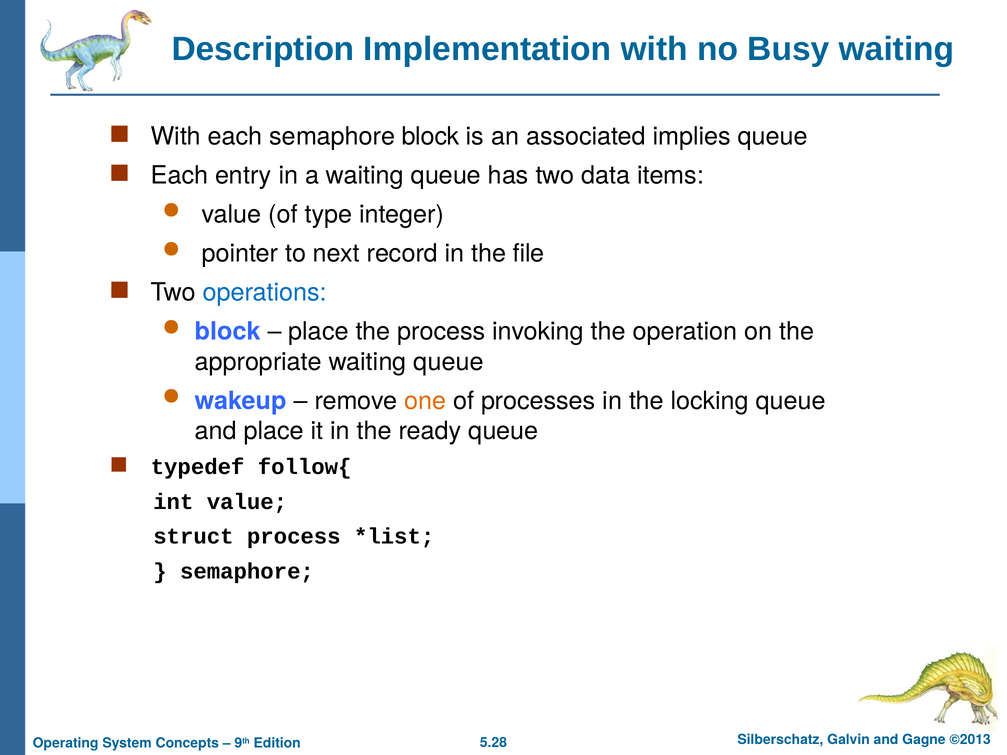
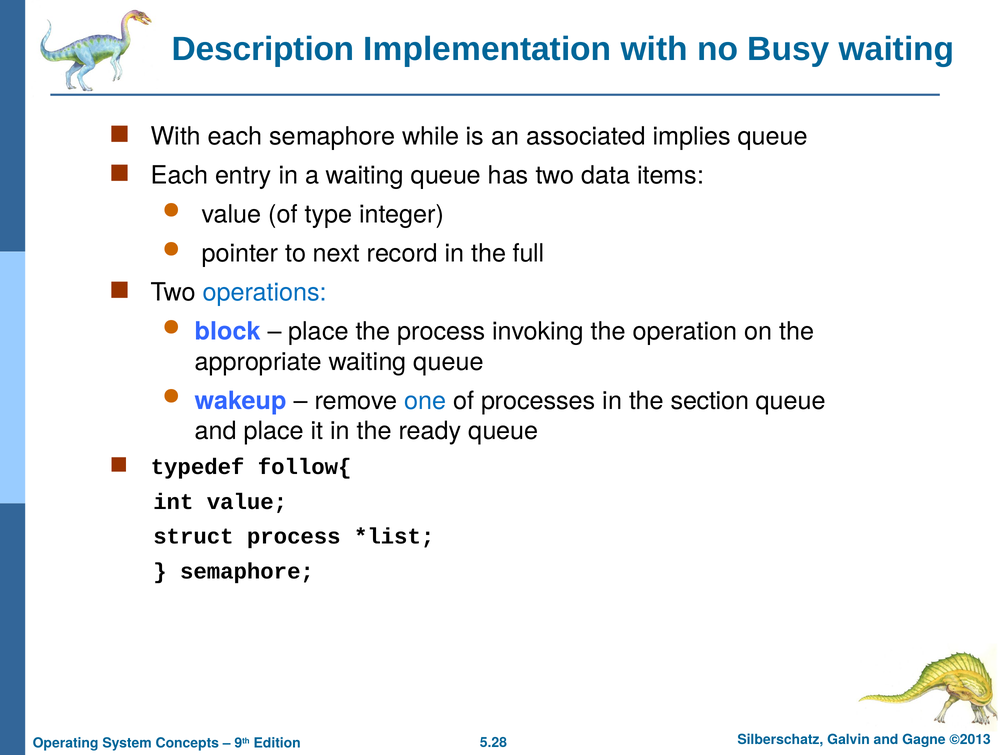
semaphore block: block -> while (431, 137)
file: file -> full (529, 254)
one colour: orange -> blue (425, 401)
locking: locking -> section (710, 401)
